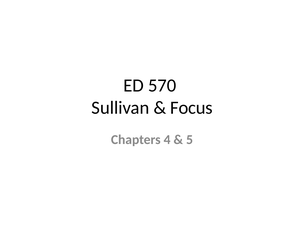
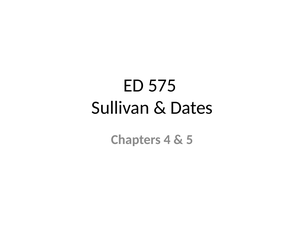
570: 570 -> 575 (162, 85)
Focus: Focus -> Dates (191, 108)
